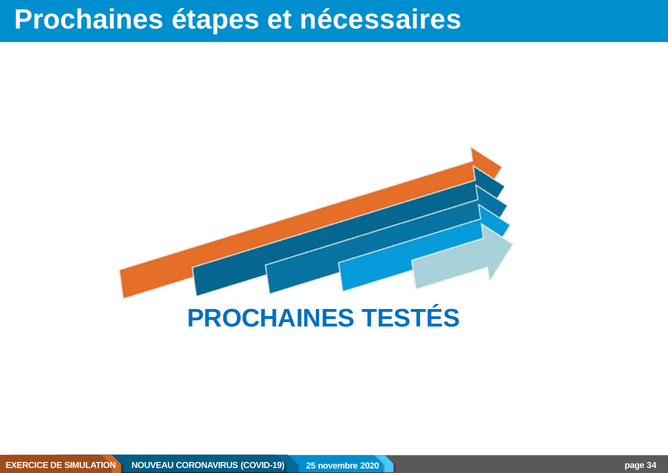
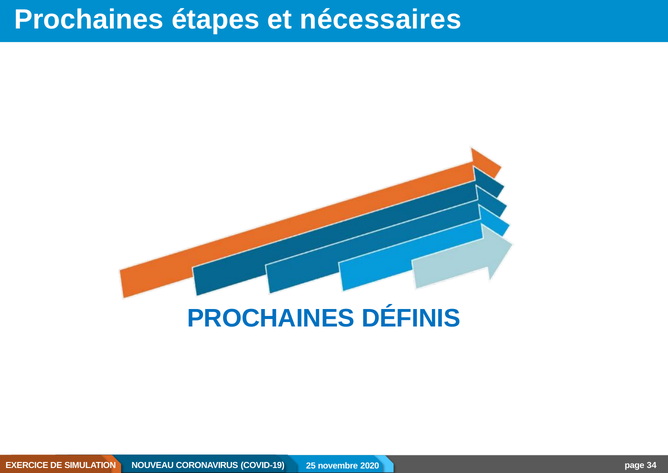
TESTÉS: TESTÉS -> DÉFINIS (411, 318)
